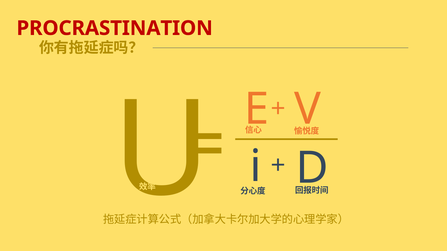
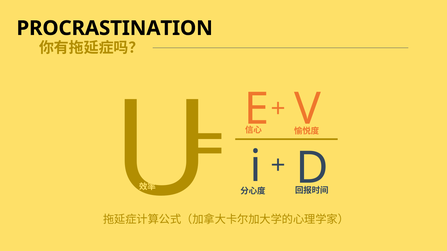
PROCRASTINATION colour: red -> black (115, 28)
